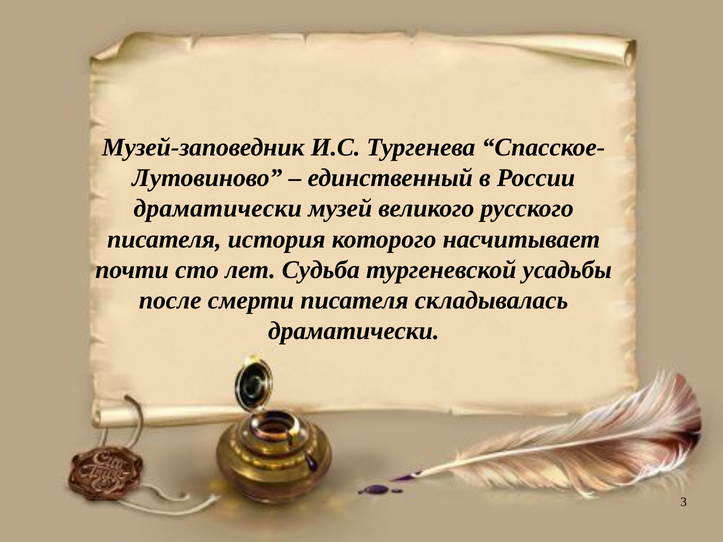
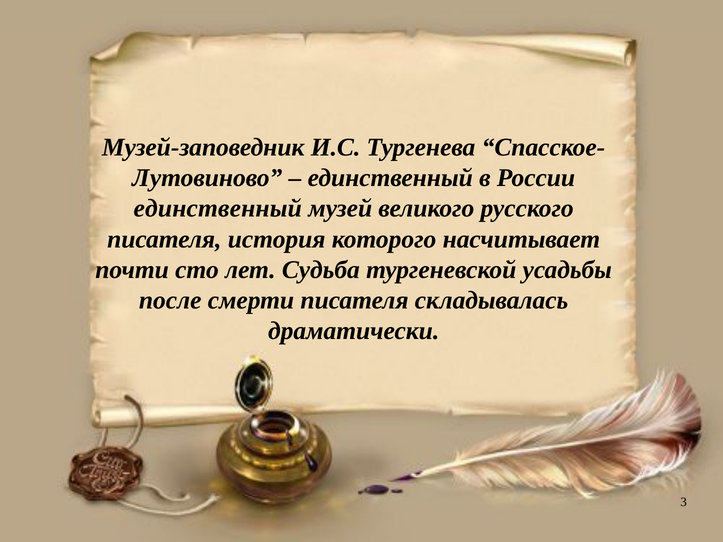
драматически: драматически -> единственный (218, 209)
